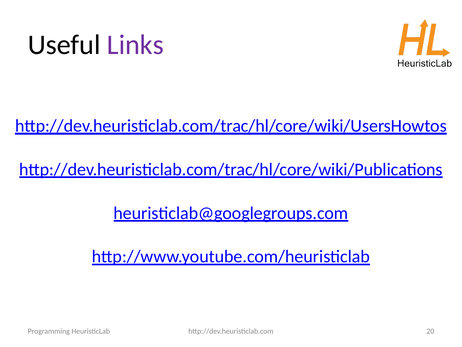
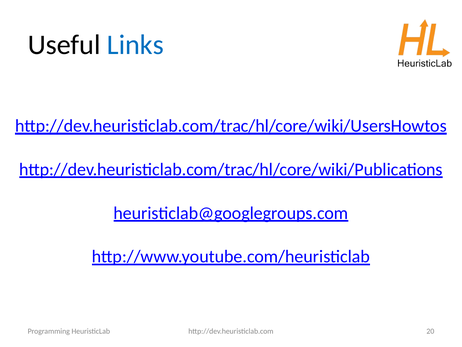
Links colour: purple -> blue (135, 45)
